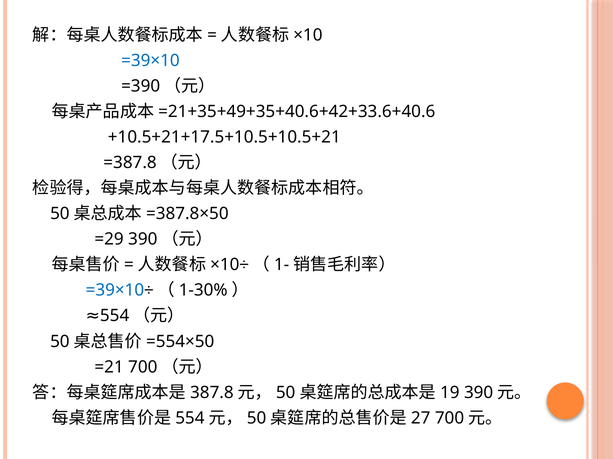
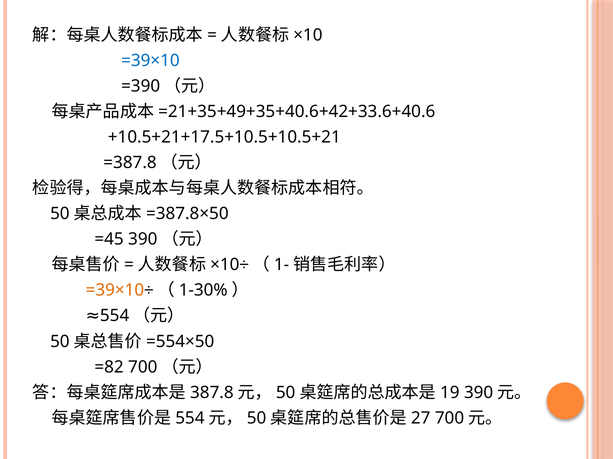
=29: =29 -> =45 (109, 240)
=39×10 colour: blue -> orange (115, 291)
=21: =21 -> =82 (109, 368)
